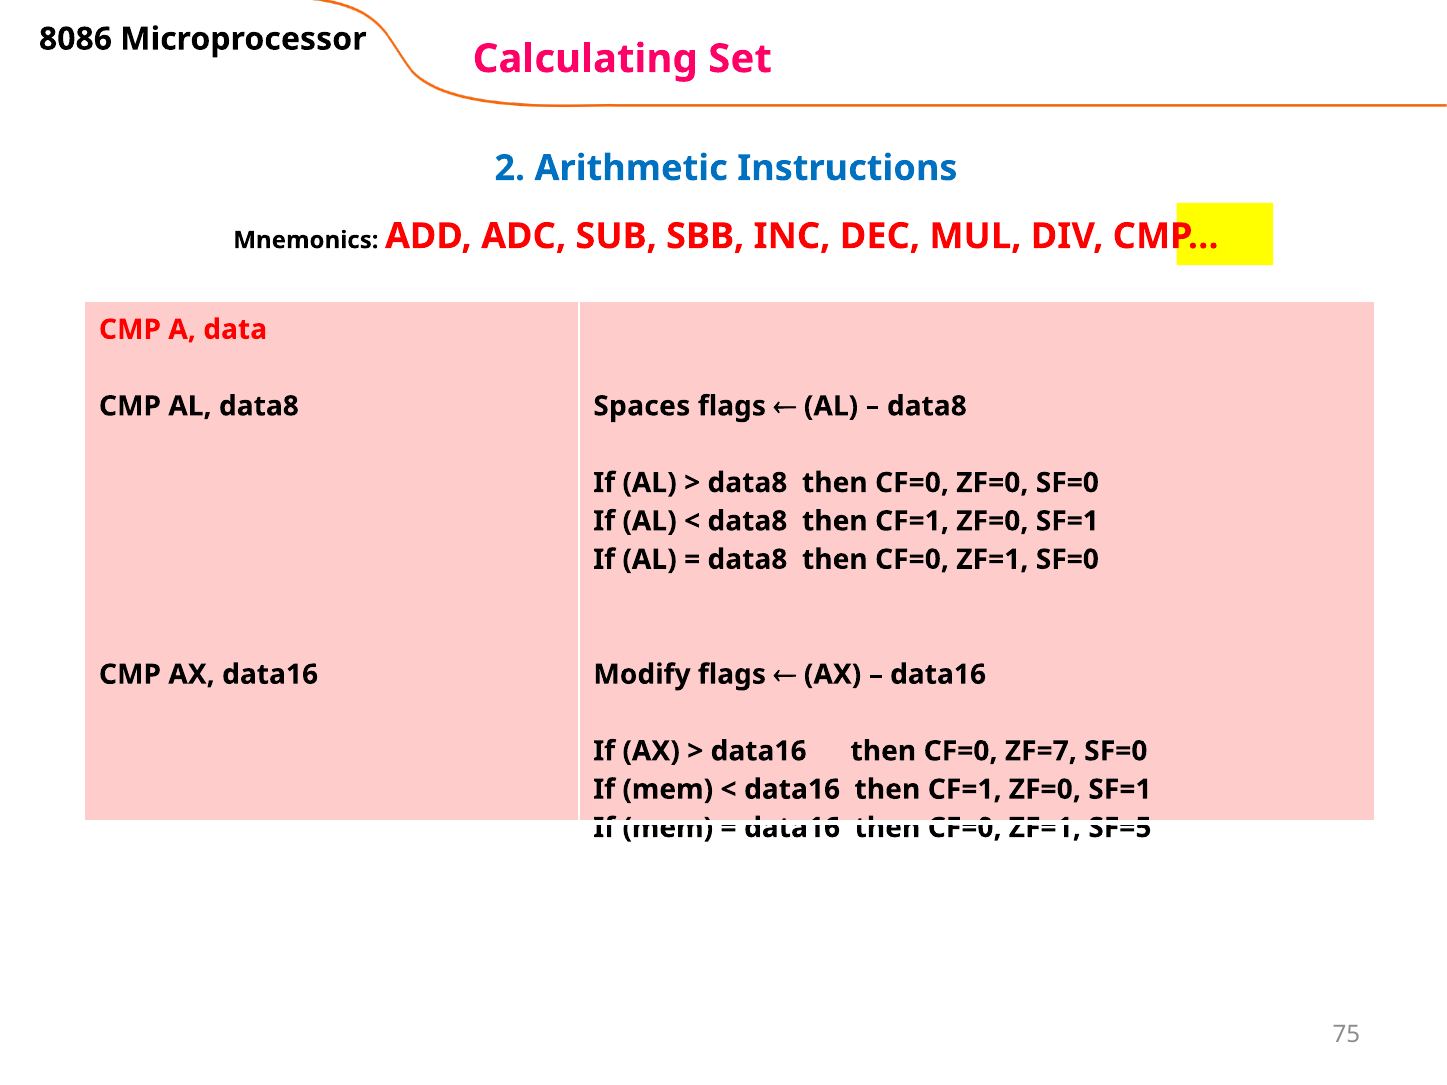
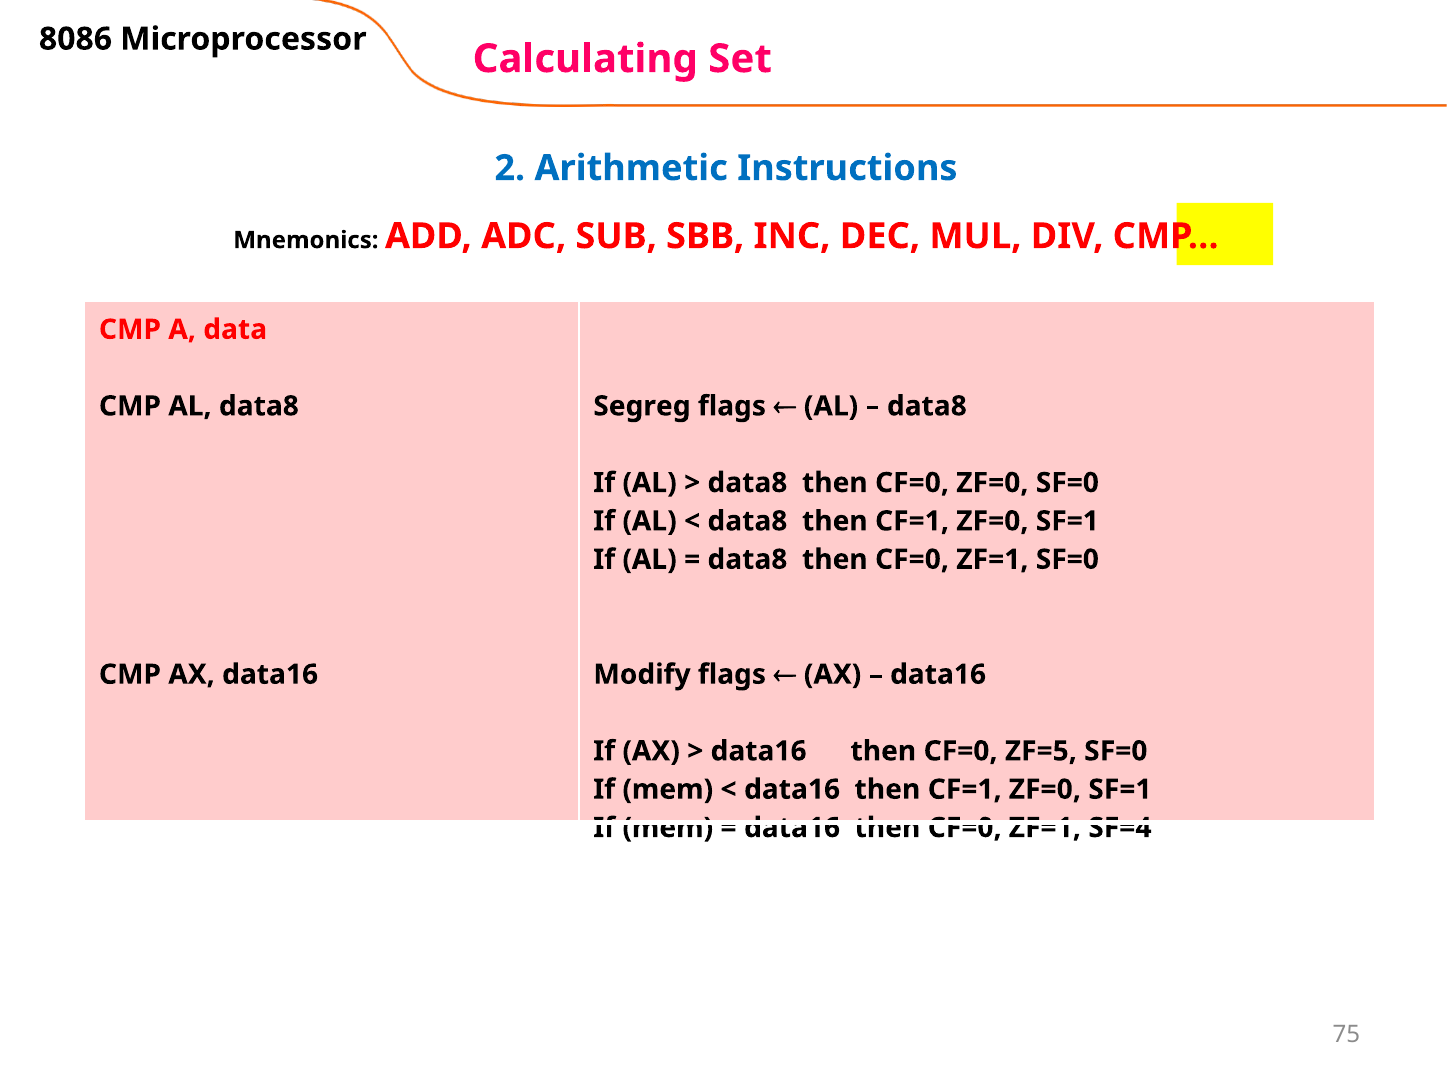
Spaces: Spaces -> Segreg (642, 406)
ZF=7: ZF=7 -> ZF=5 (1041, 751)
SF=5: SF=5 -> SF=4 (1120, 828)
